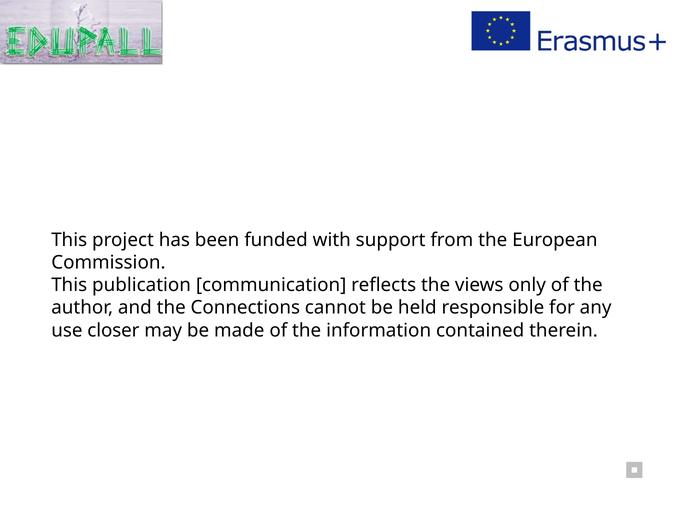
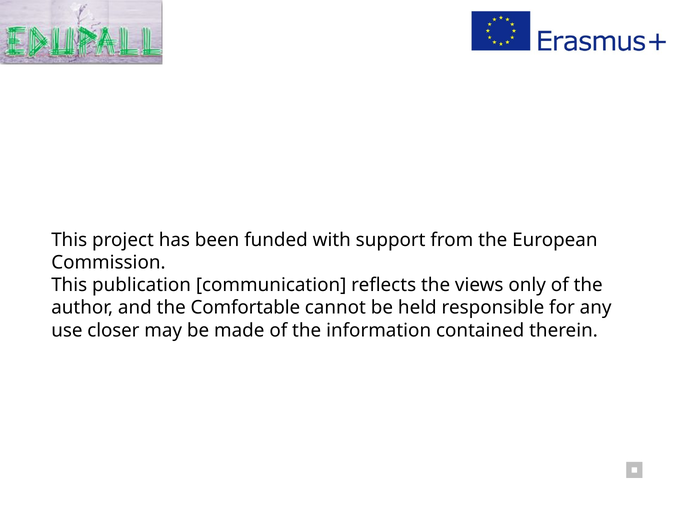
Connections: Connections -> Comfortable (245, 308)
